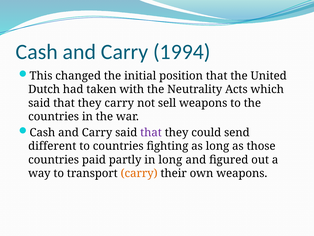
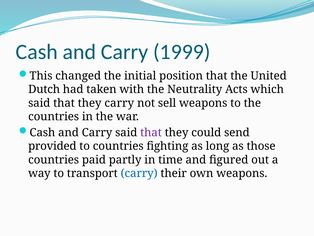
1994: 1994 -> 1999 (182, 52)
different: different -> provided (52, 146)
in long: long -> time (170, 159)
carry colour: orange -> blue (139, 173)
